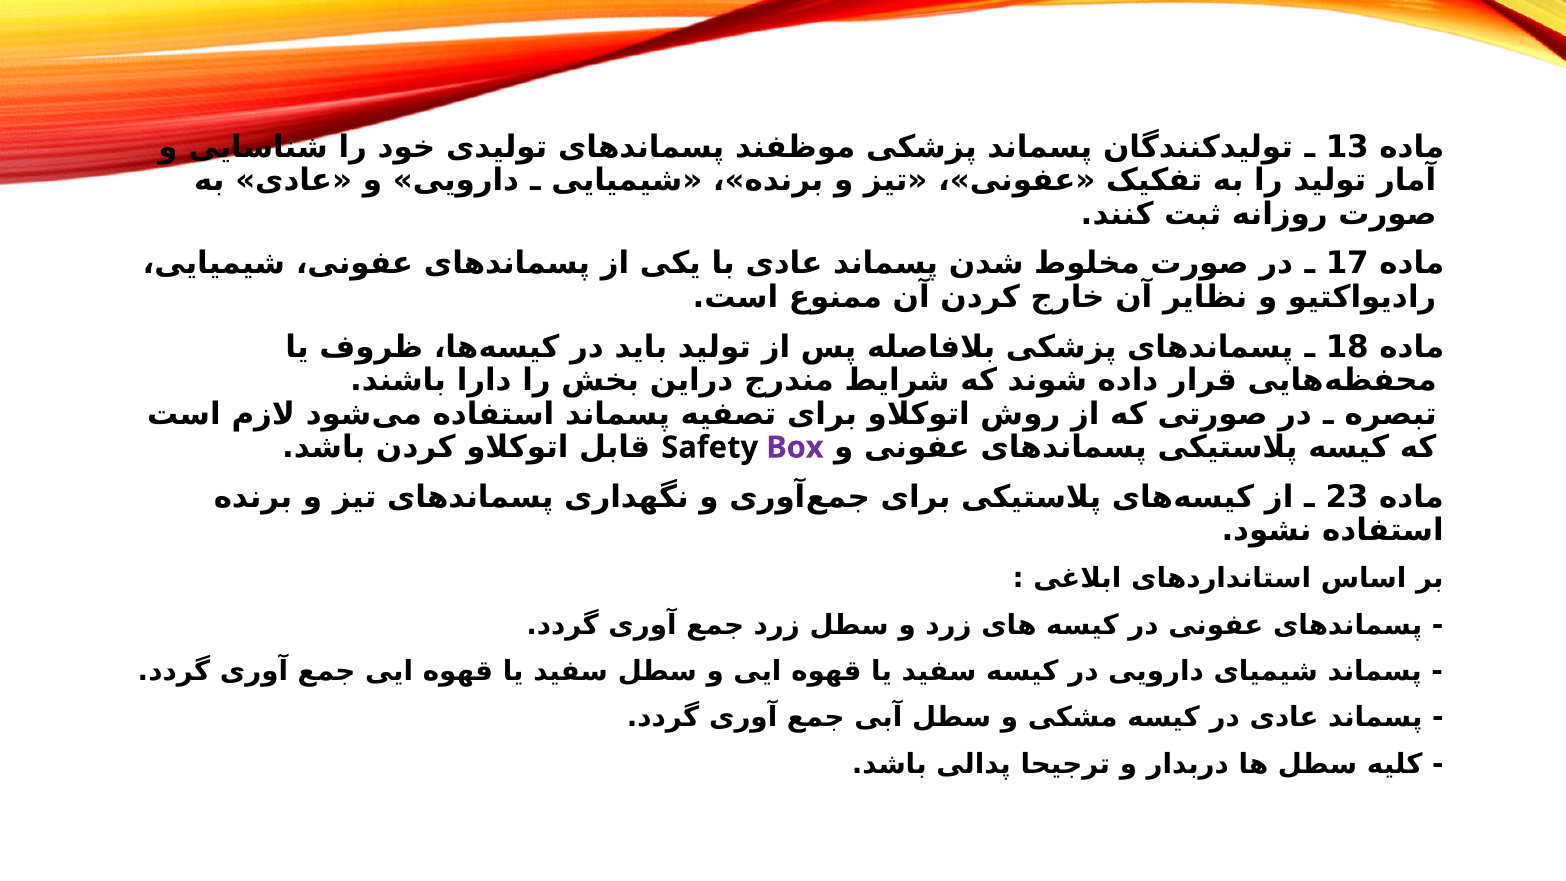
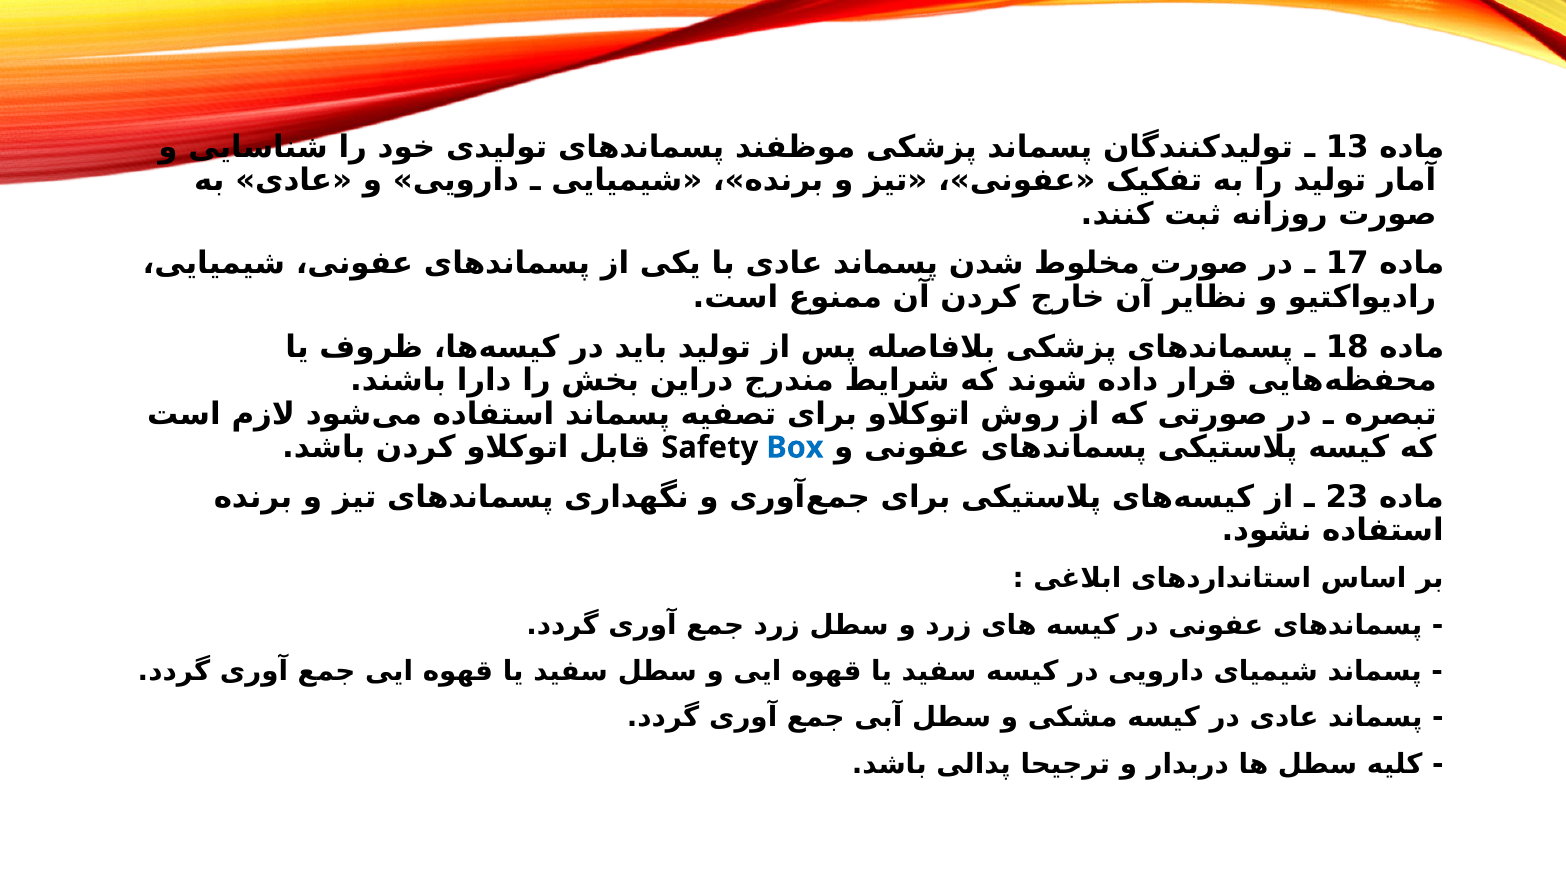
Box colour: purple -> blue (795, 447)
